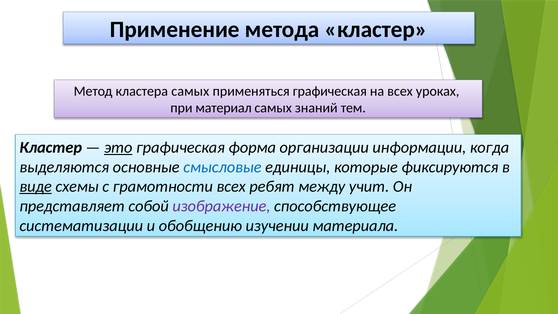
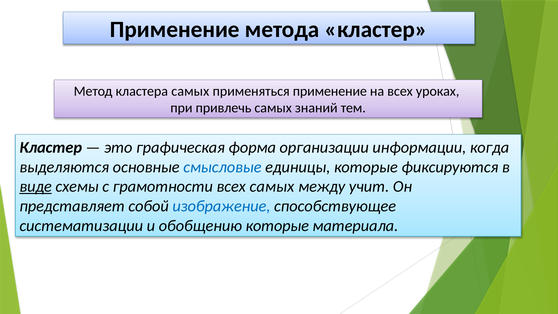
применяться графическая: графическая -> применение (330, 91)
материал: материал -> привлечь (223, 108)
это underline: present -> none (118, 147)
всех ребят: ребят -> самых (272, 187)
изображение colour: purple -> blue (221, 206)
обобщению изучении: изучении -> которые (277, 226)
